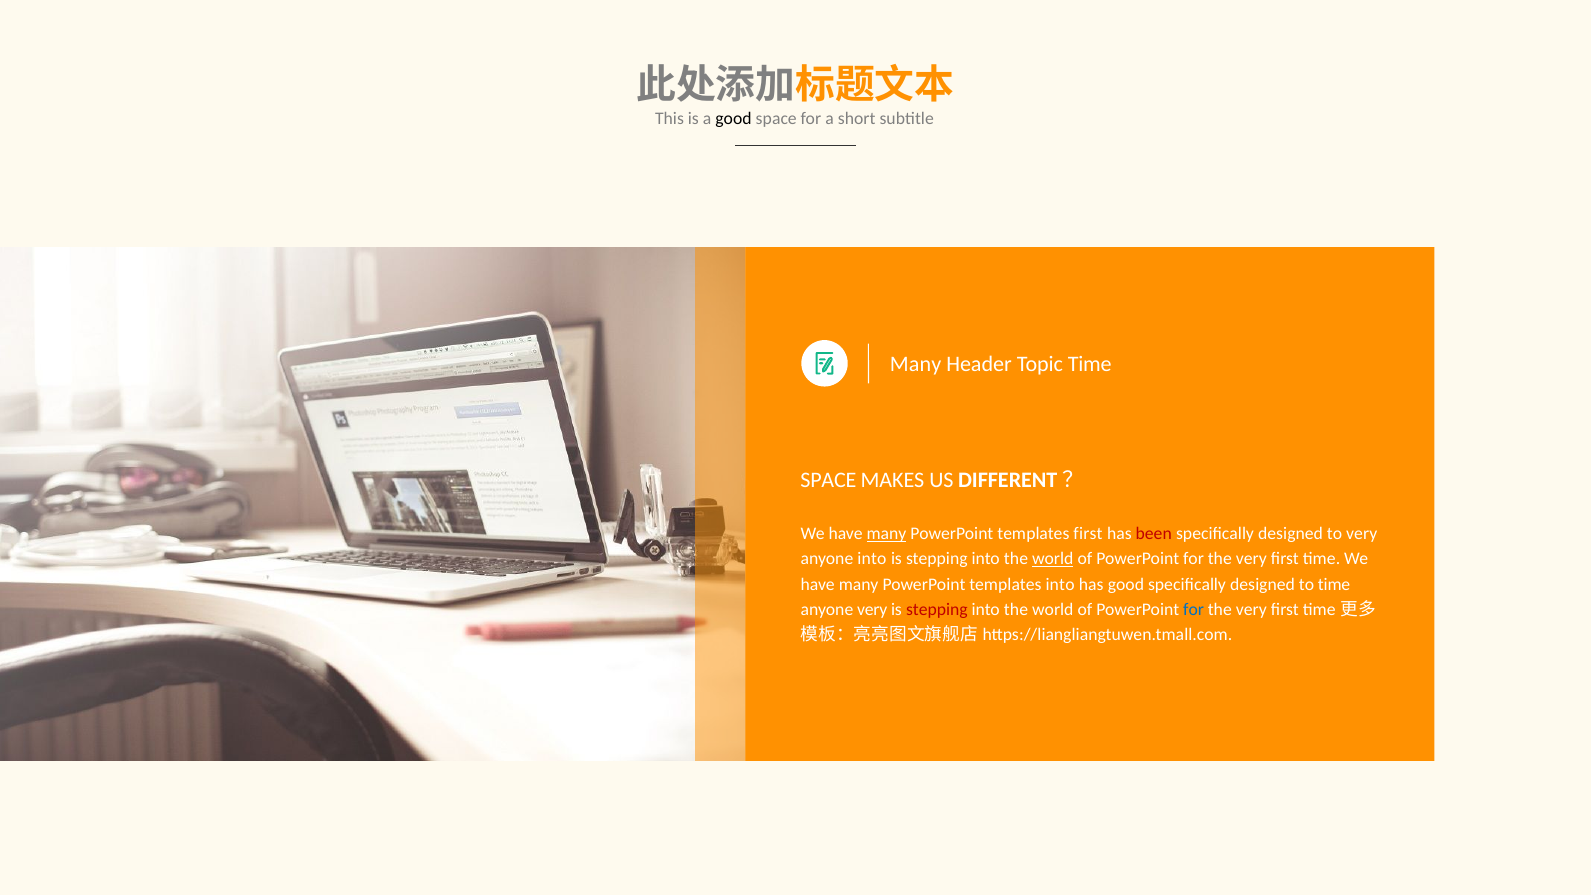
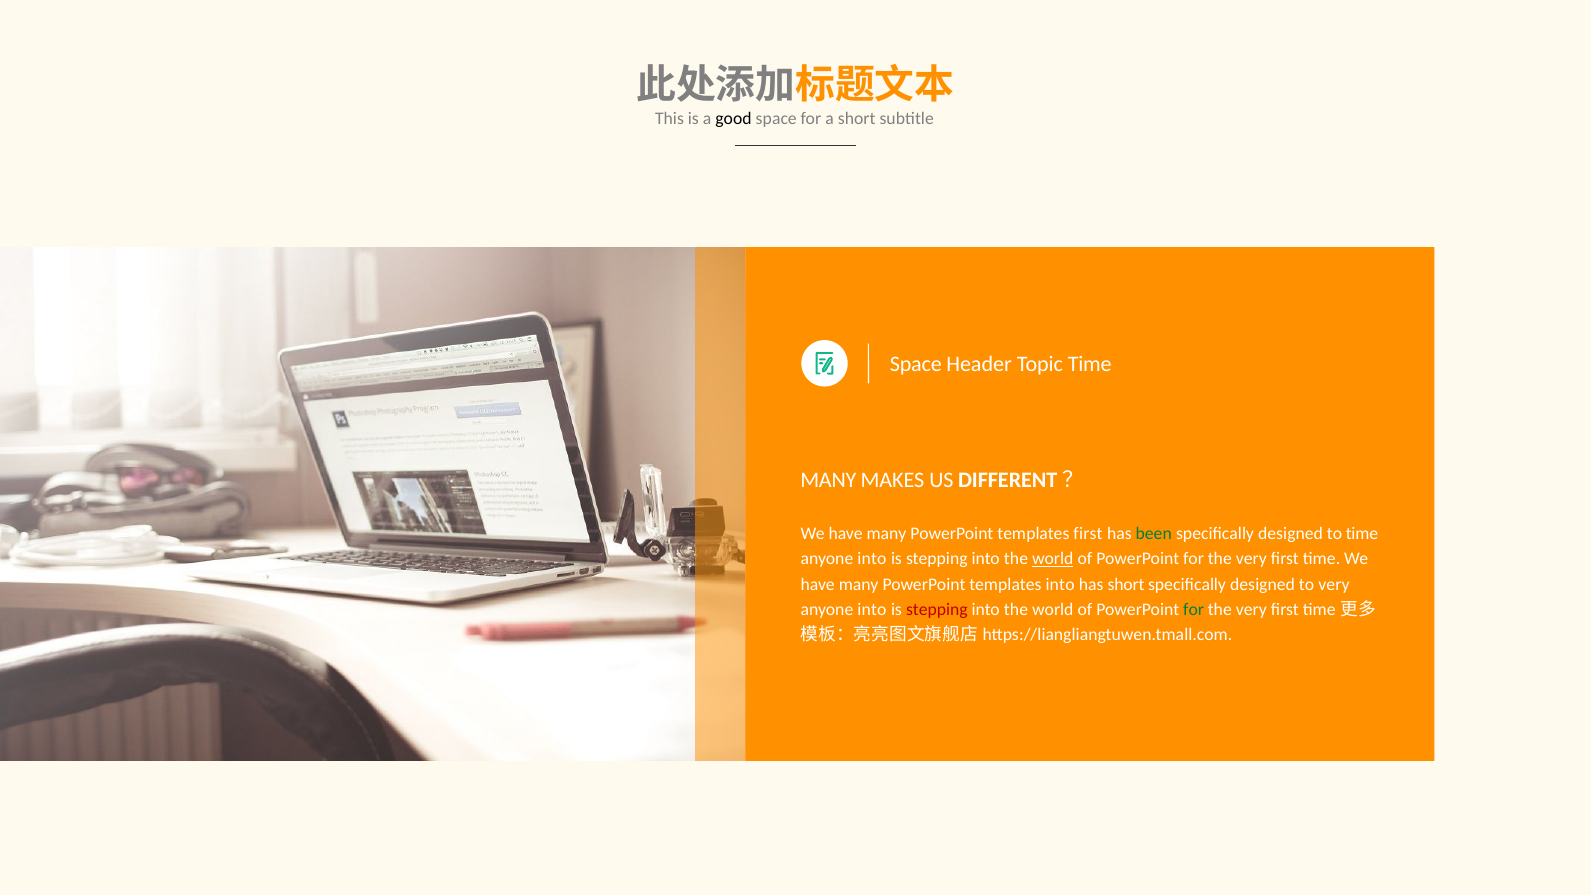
Many: Many -> Space (916, 364)
SPACE: SPACE -> MANY (828, 480)
many underline: present -> none (887, 533)
been colour: red -> green (1154, 533)
to very: very -> time (1362, 533)
has good: good -> short (1126, 584)
to time: time -> very (1334, 584)
very: very -> into (872, 610)
for colour: blue -> green (1194, 610)
